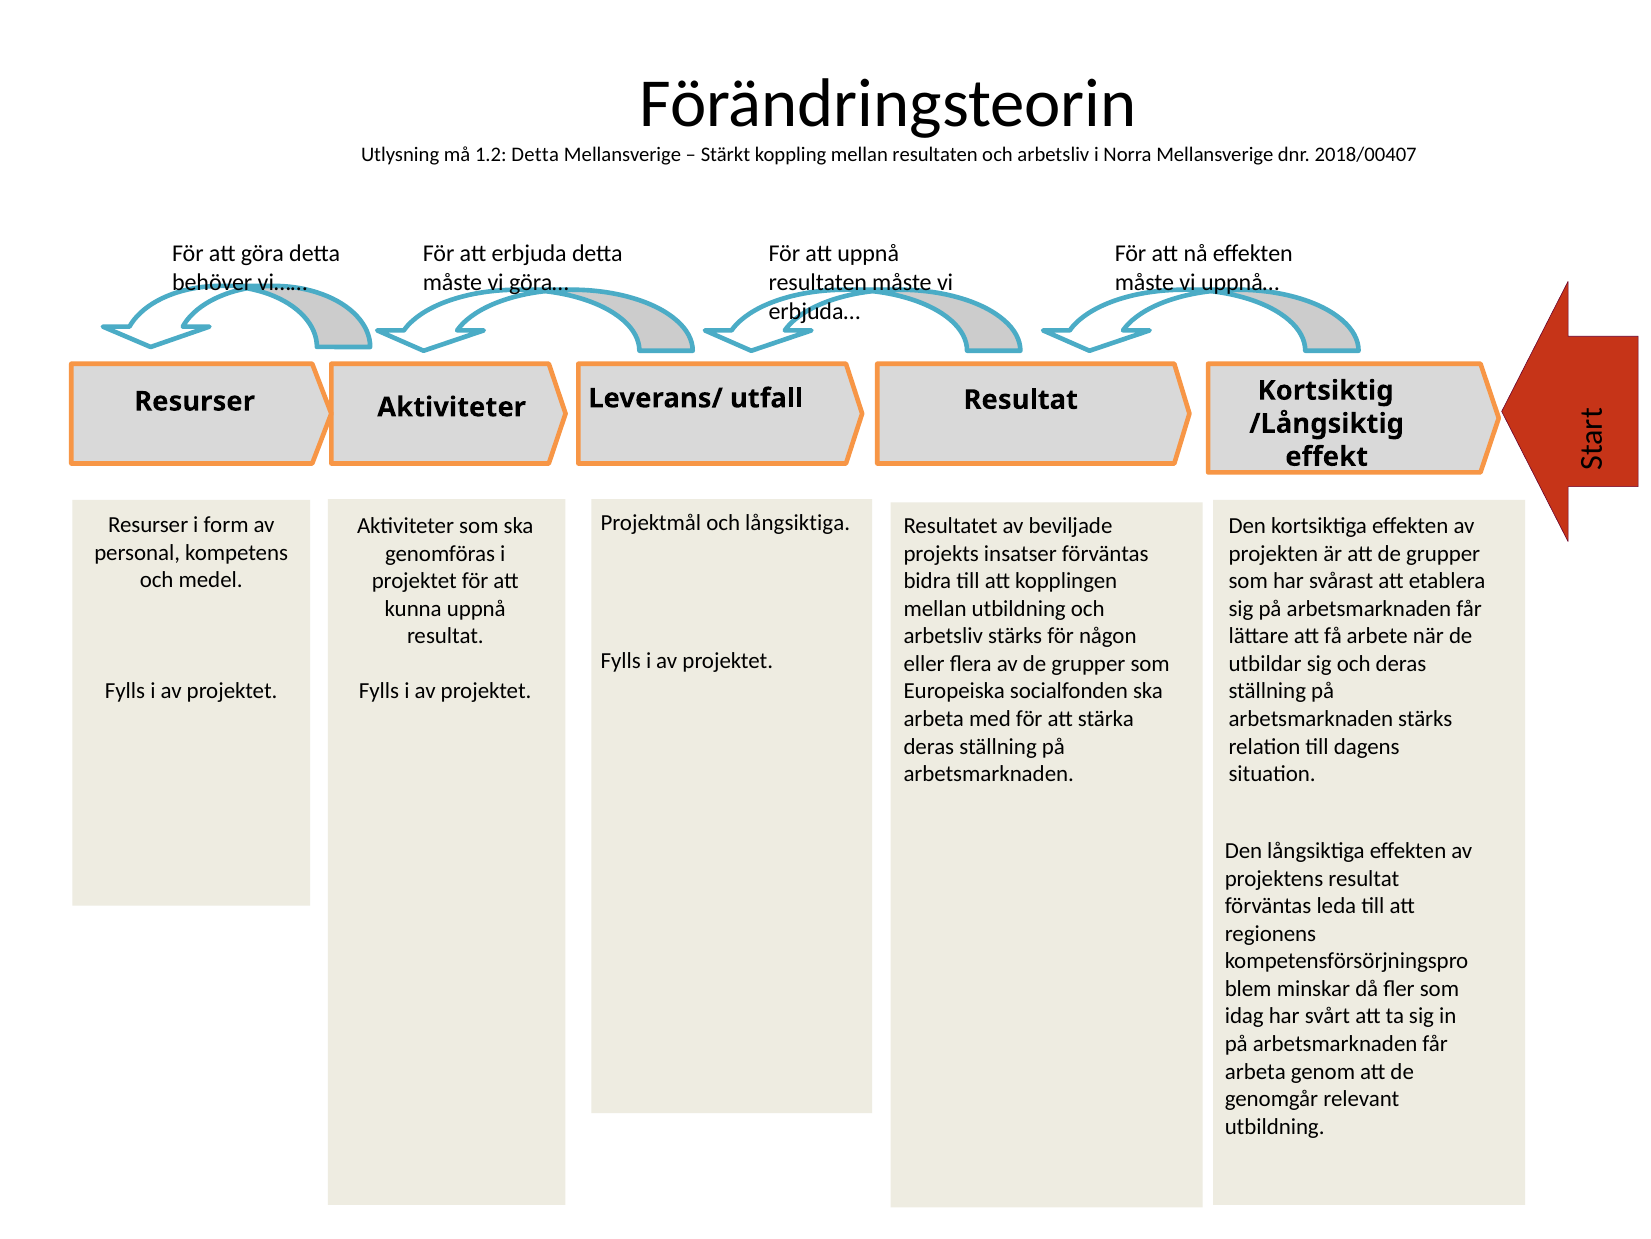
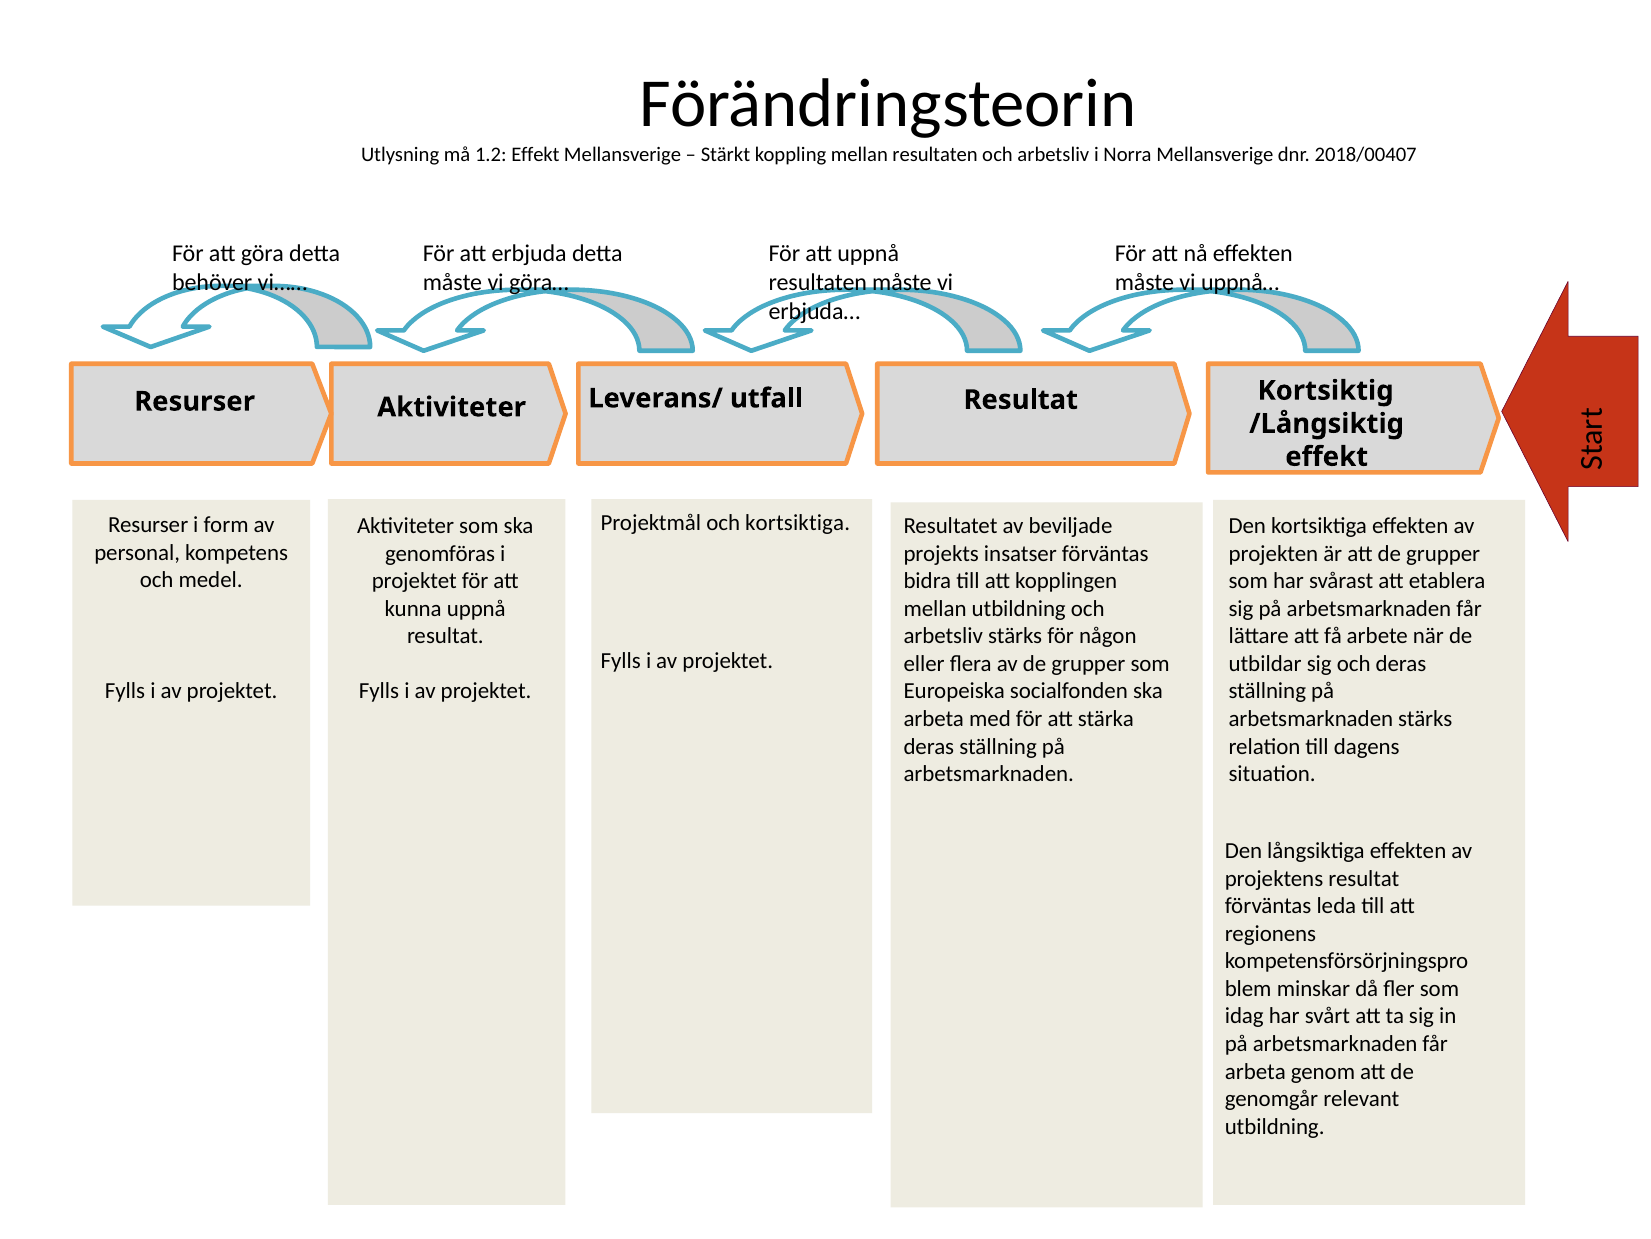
1.2 Detta: Detta -> Effekt (535, 154)
och långsiktiga: långsiktiga -> kortsiktiga (798, 522)
